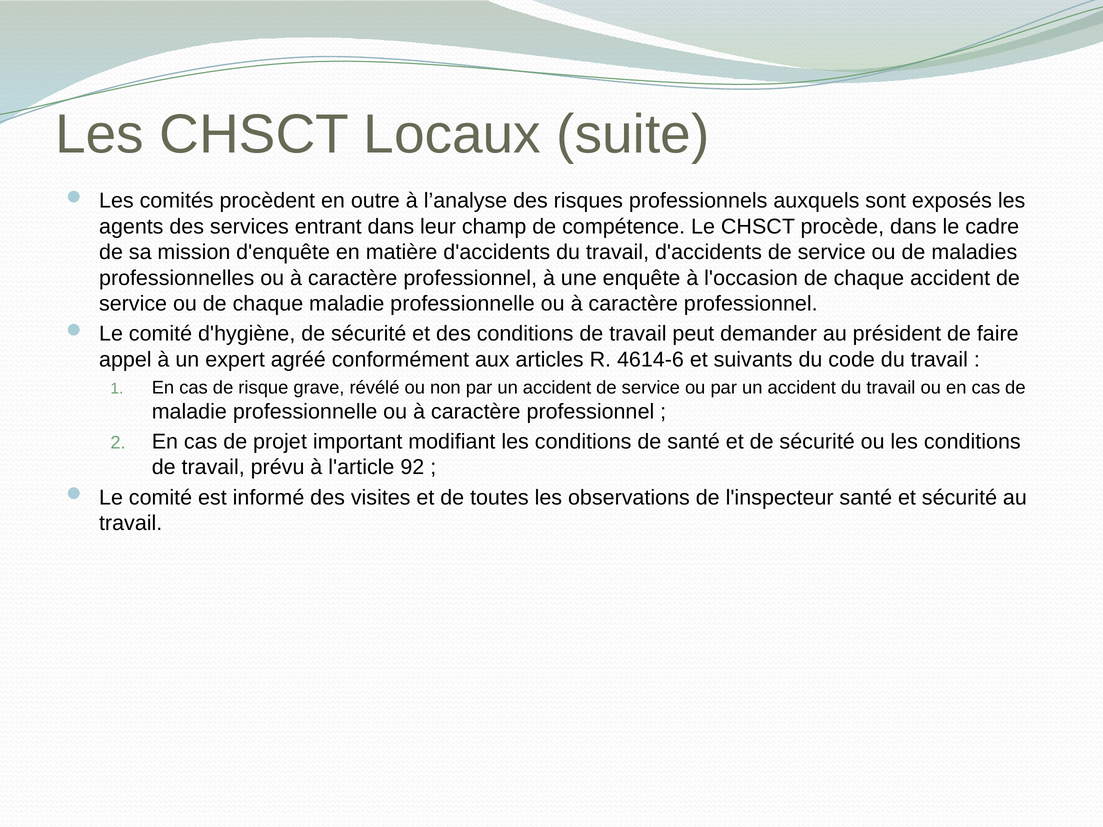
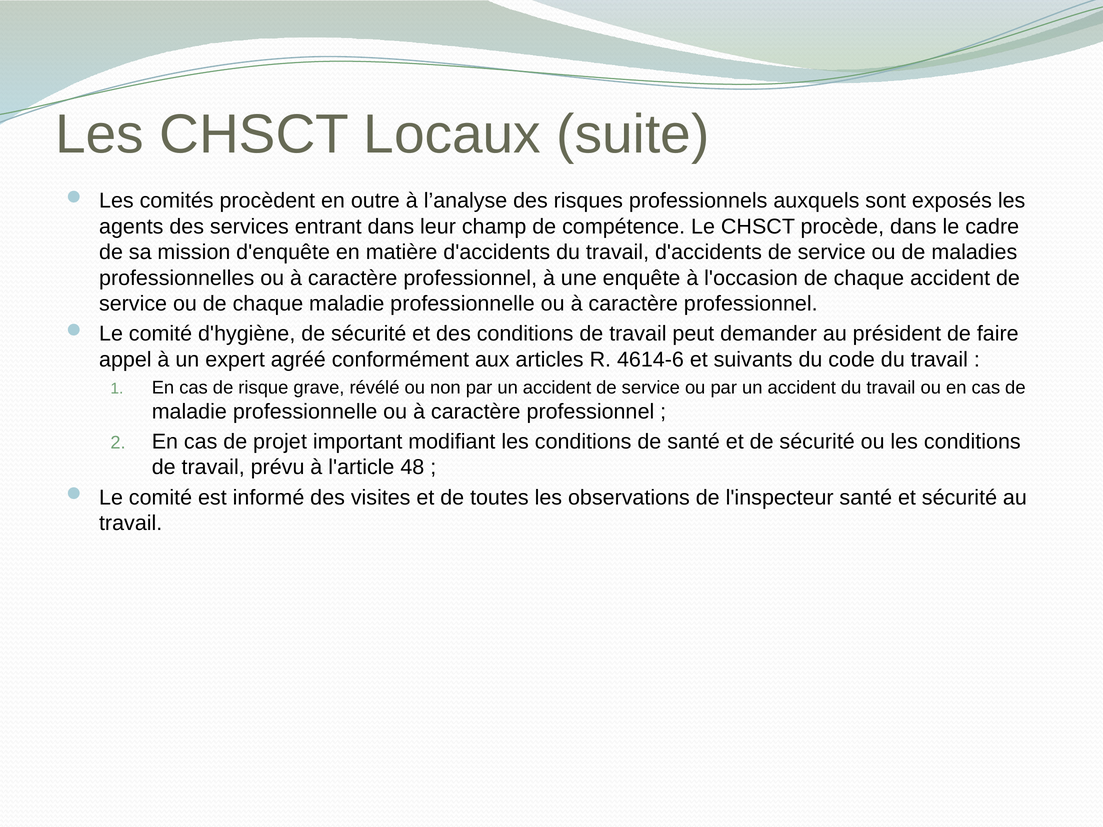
92: 92 -> 48 (412, 468)
